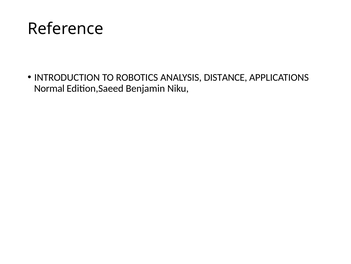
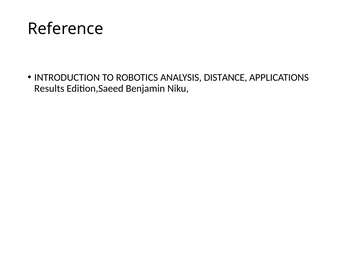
Normal: Normal -> Results (49, 88)
